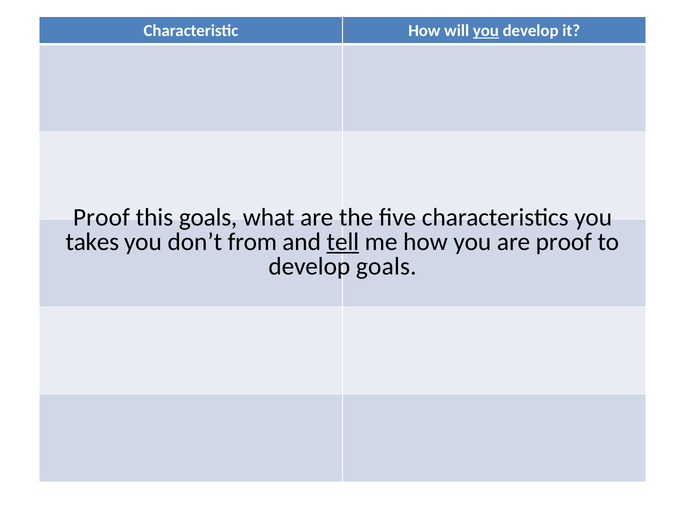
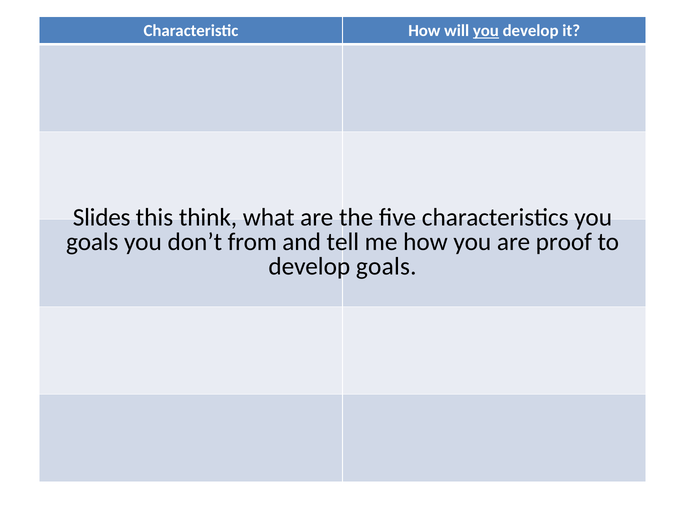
Proof: Proof -> Slides (102, 217)
this goals: goals -> think (208, 217)
takes: takes -> goals (92, 242)
tell underline: present -> none (343, 242)
